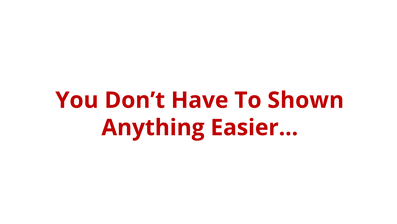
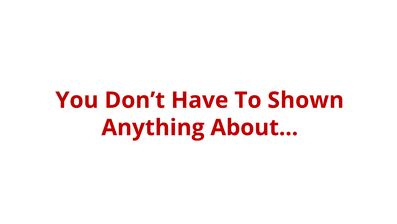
Easier: Easier -> About (254, 127)
